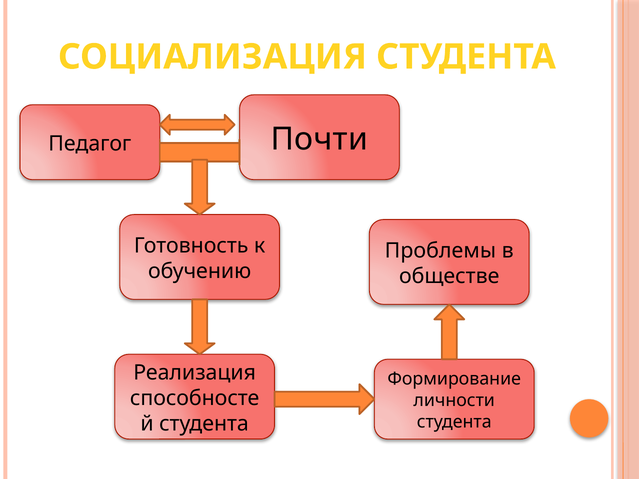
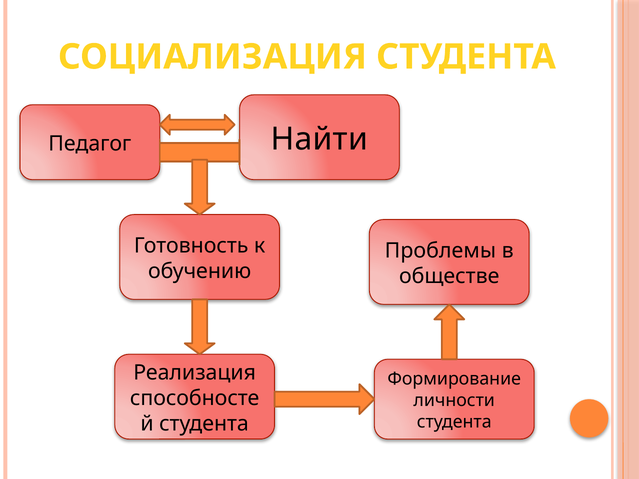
Почти: Почти -> Найти (319, 139)
